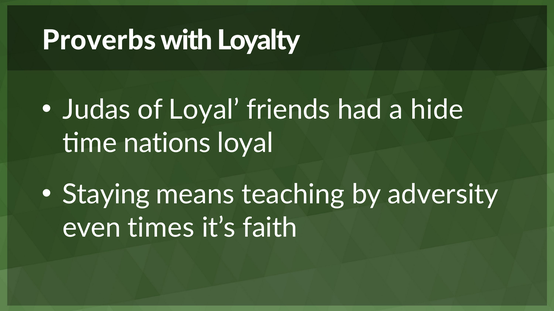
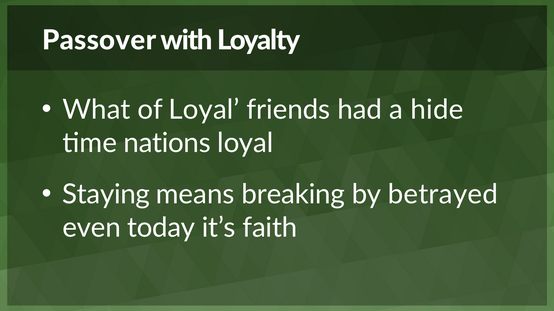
Proverbs: Proverbs -> Passover (99, 40)
Judas: Judas -> What (97, 110)
teaching: teaching -> breaking (293, 195)
adversity: adversity -> betrayed (443, 195)
times: times -> today (161, 228)
